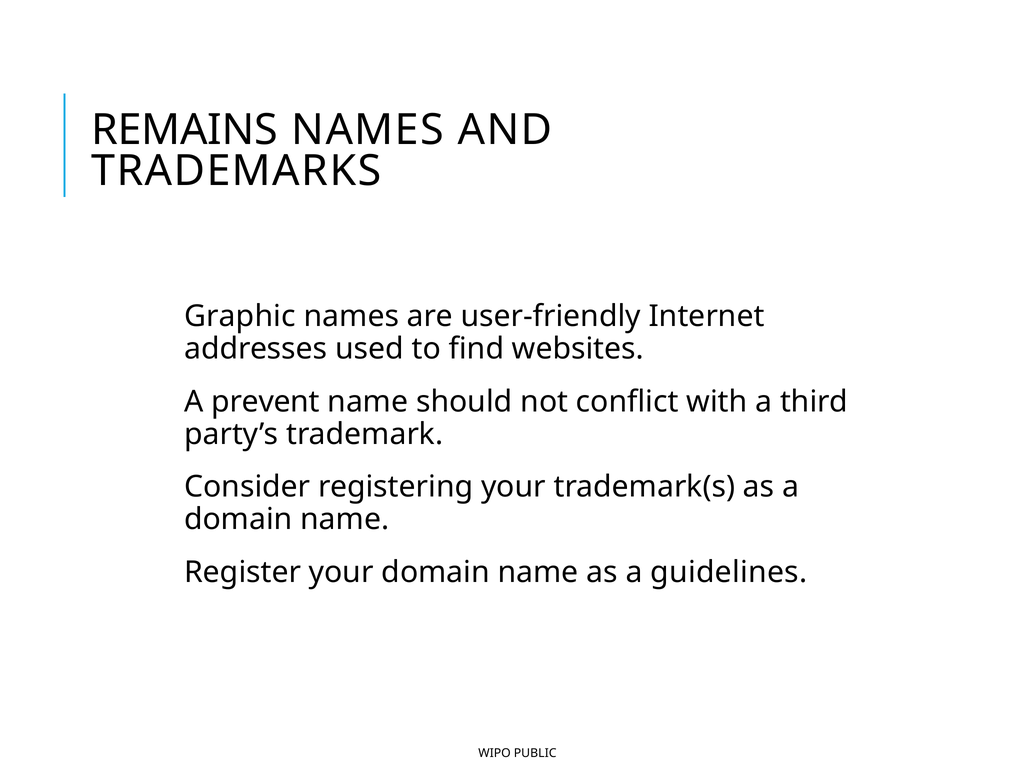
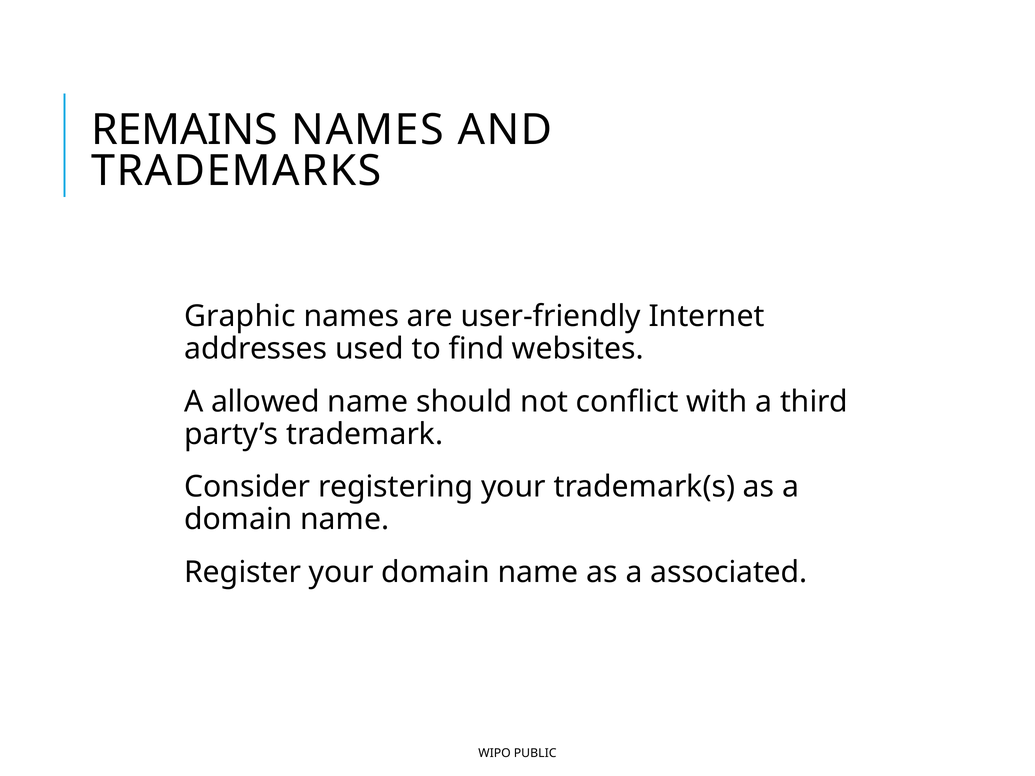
prevent: prevent -> allowed (266, 402)
guidelines: guidelines -> associated (729, 572)
